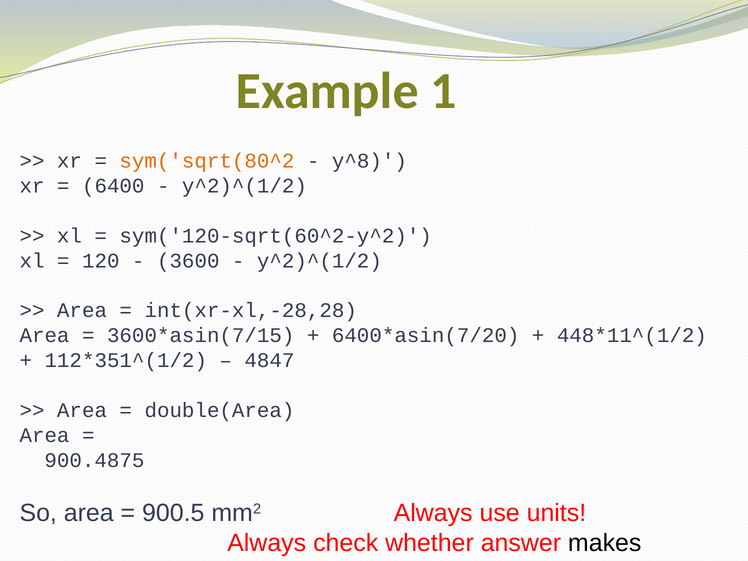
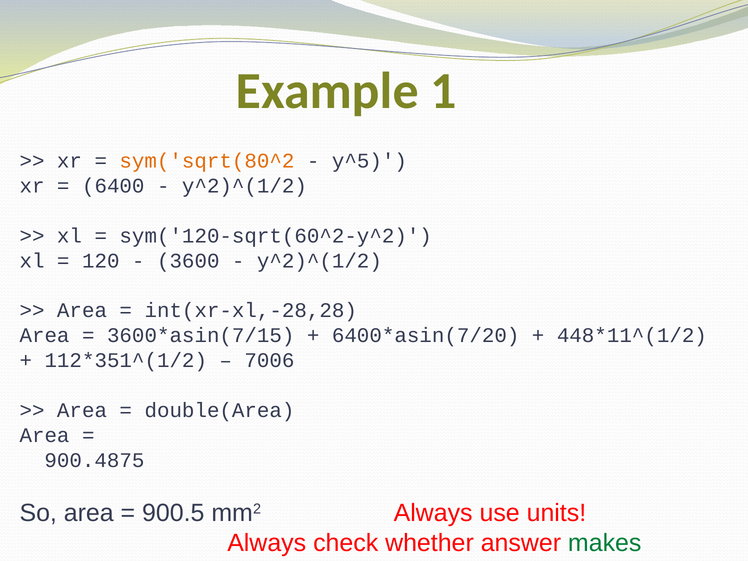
y^8: y^8 -> y^5 (369, 161)
4847: 4847 -> 7006 (269, 360)
makes colour: black -> green (605, 543)
